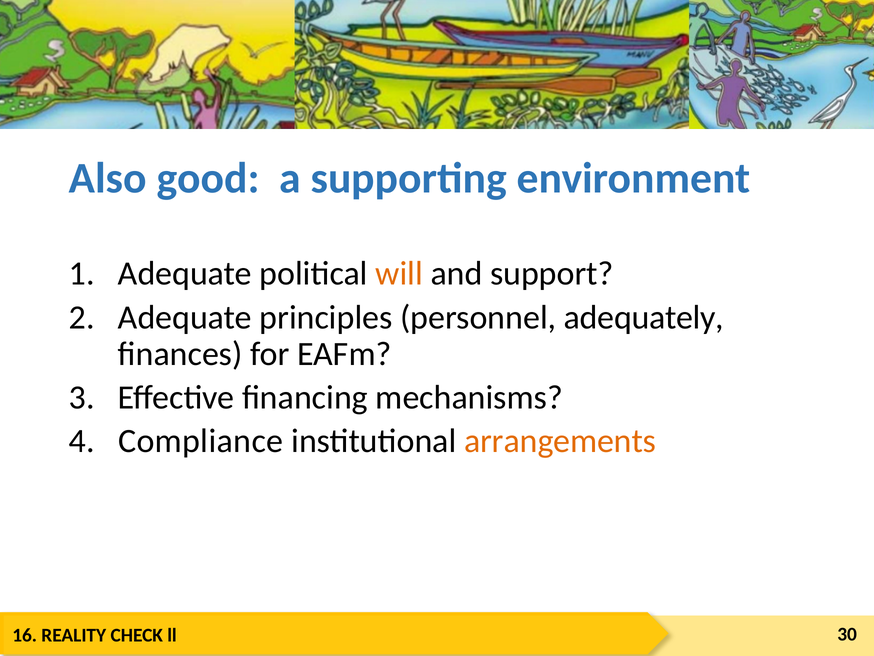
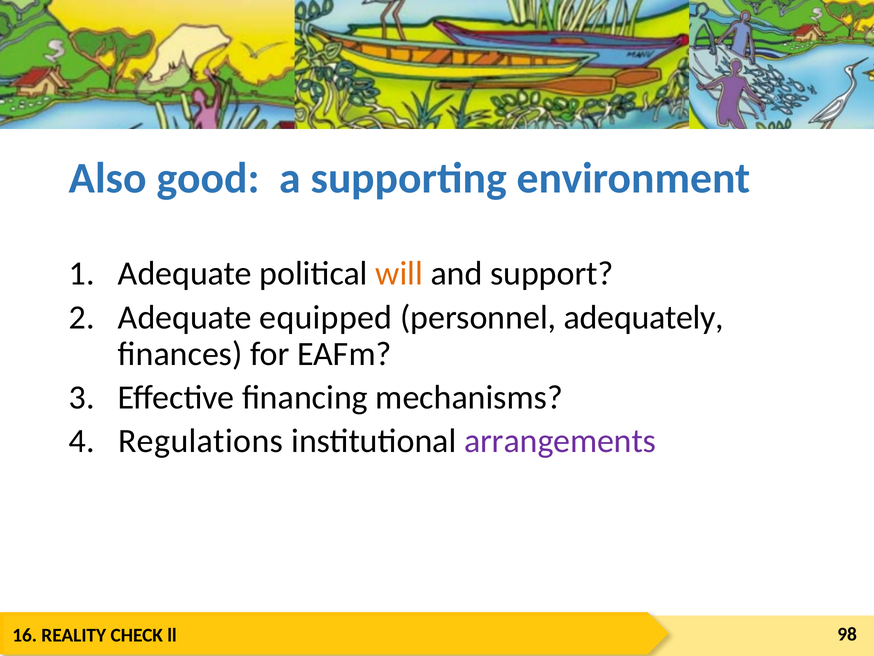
principles: principles -> equipped (326, 317)
Compliance: Compliance -> Regulations (201, 441)
arrangements colour: orange -> purple (560, 441)
30: 30 -> 98 (847, 634)
